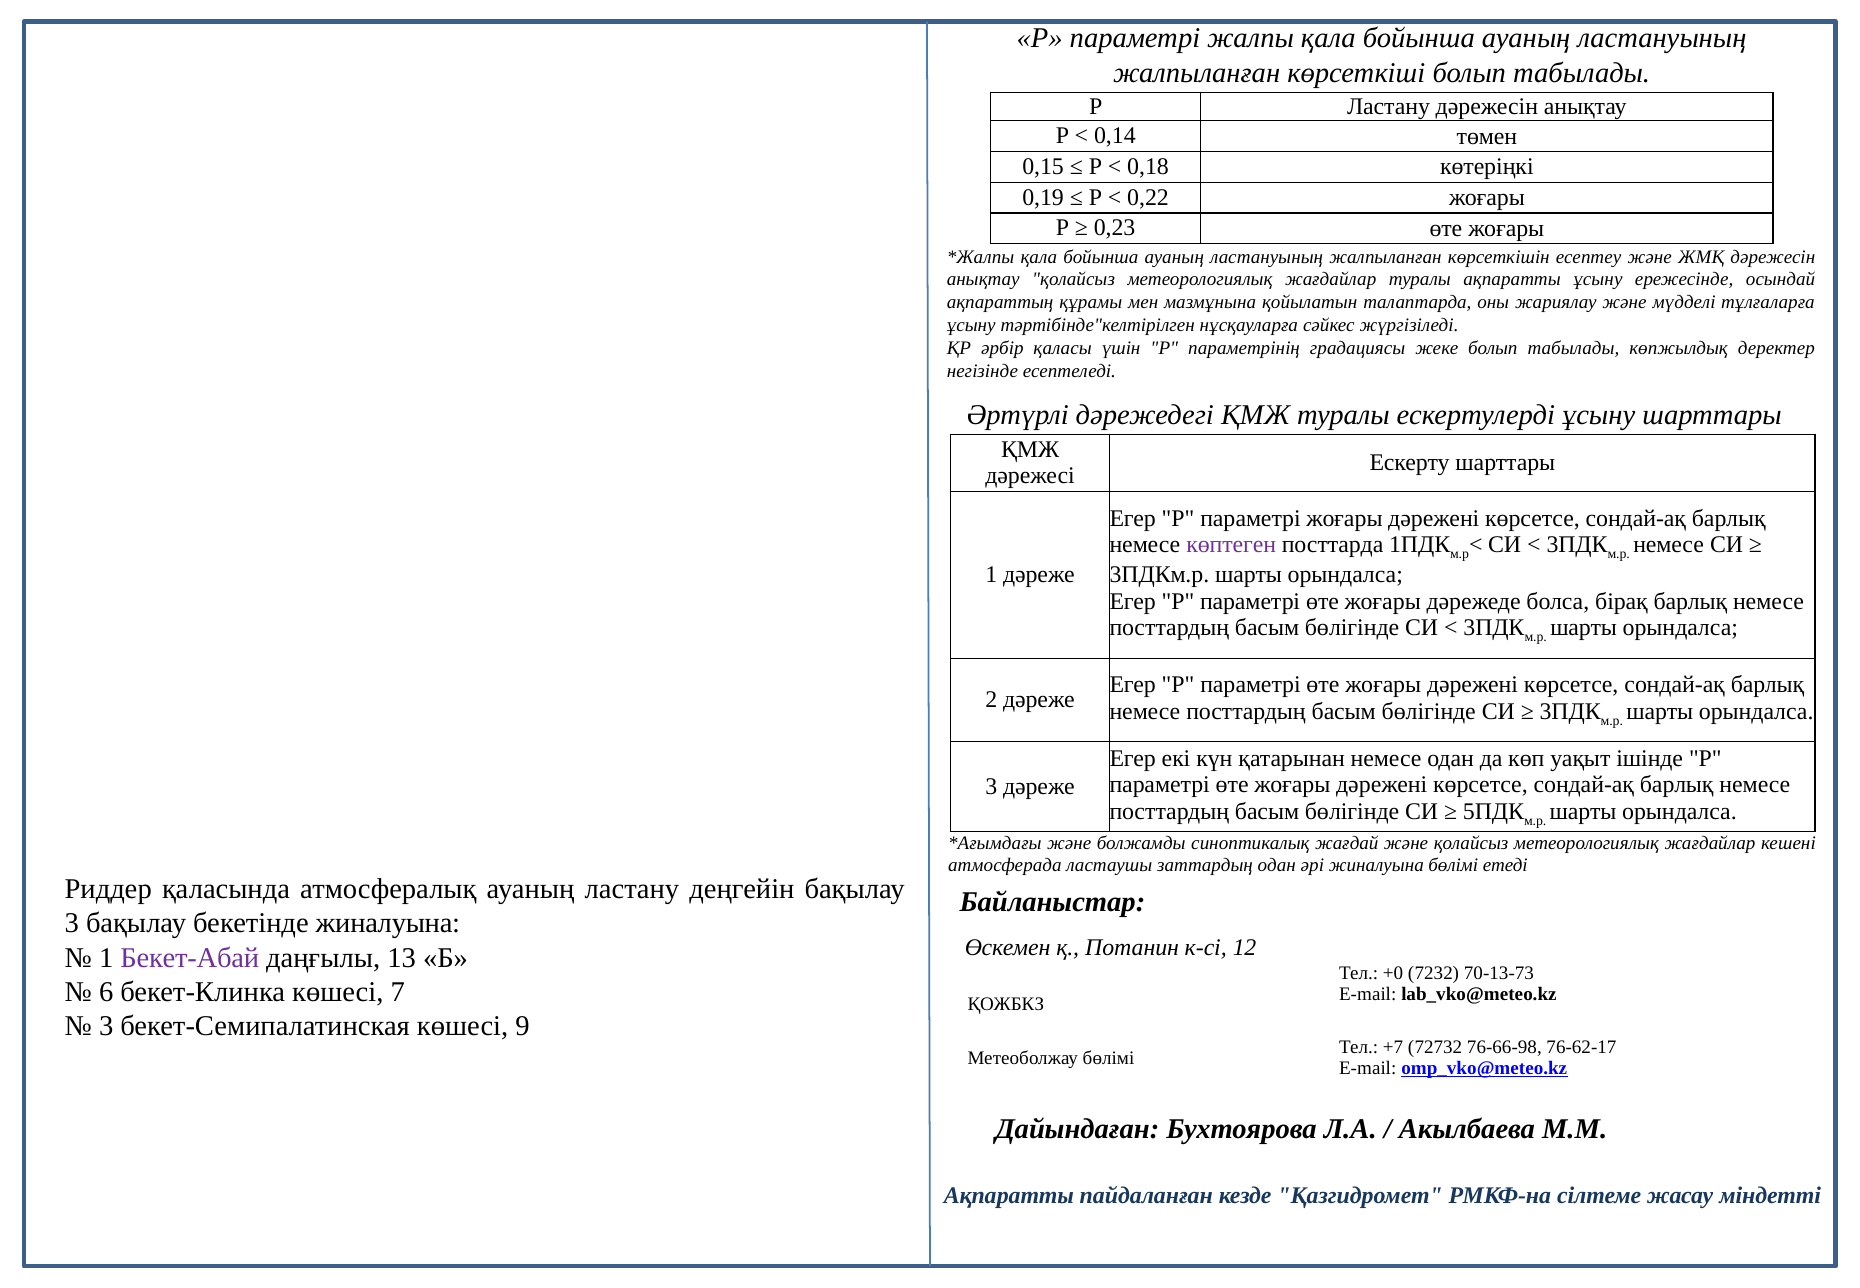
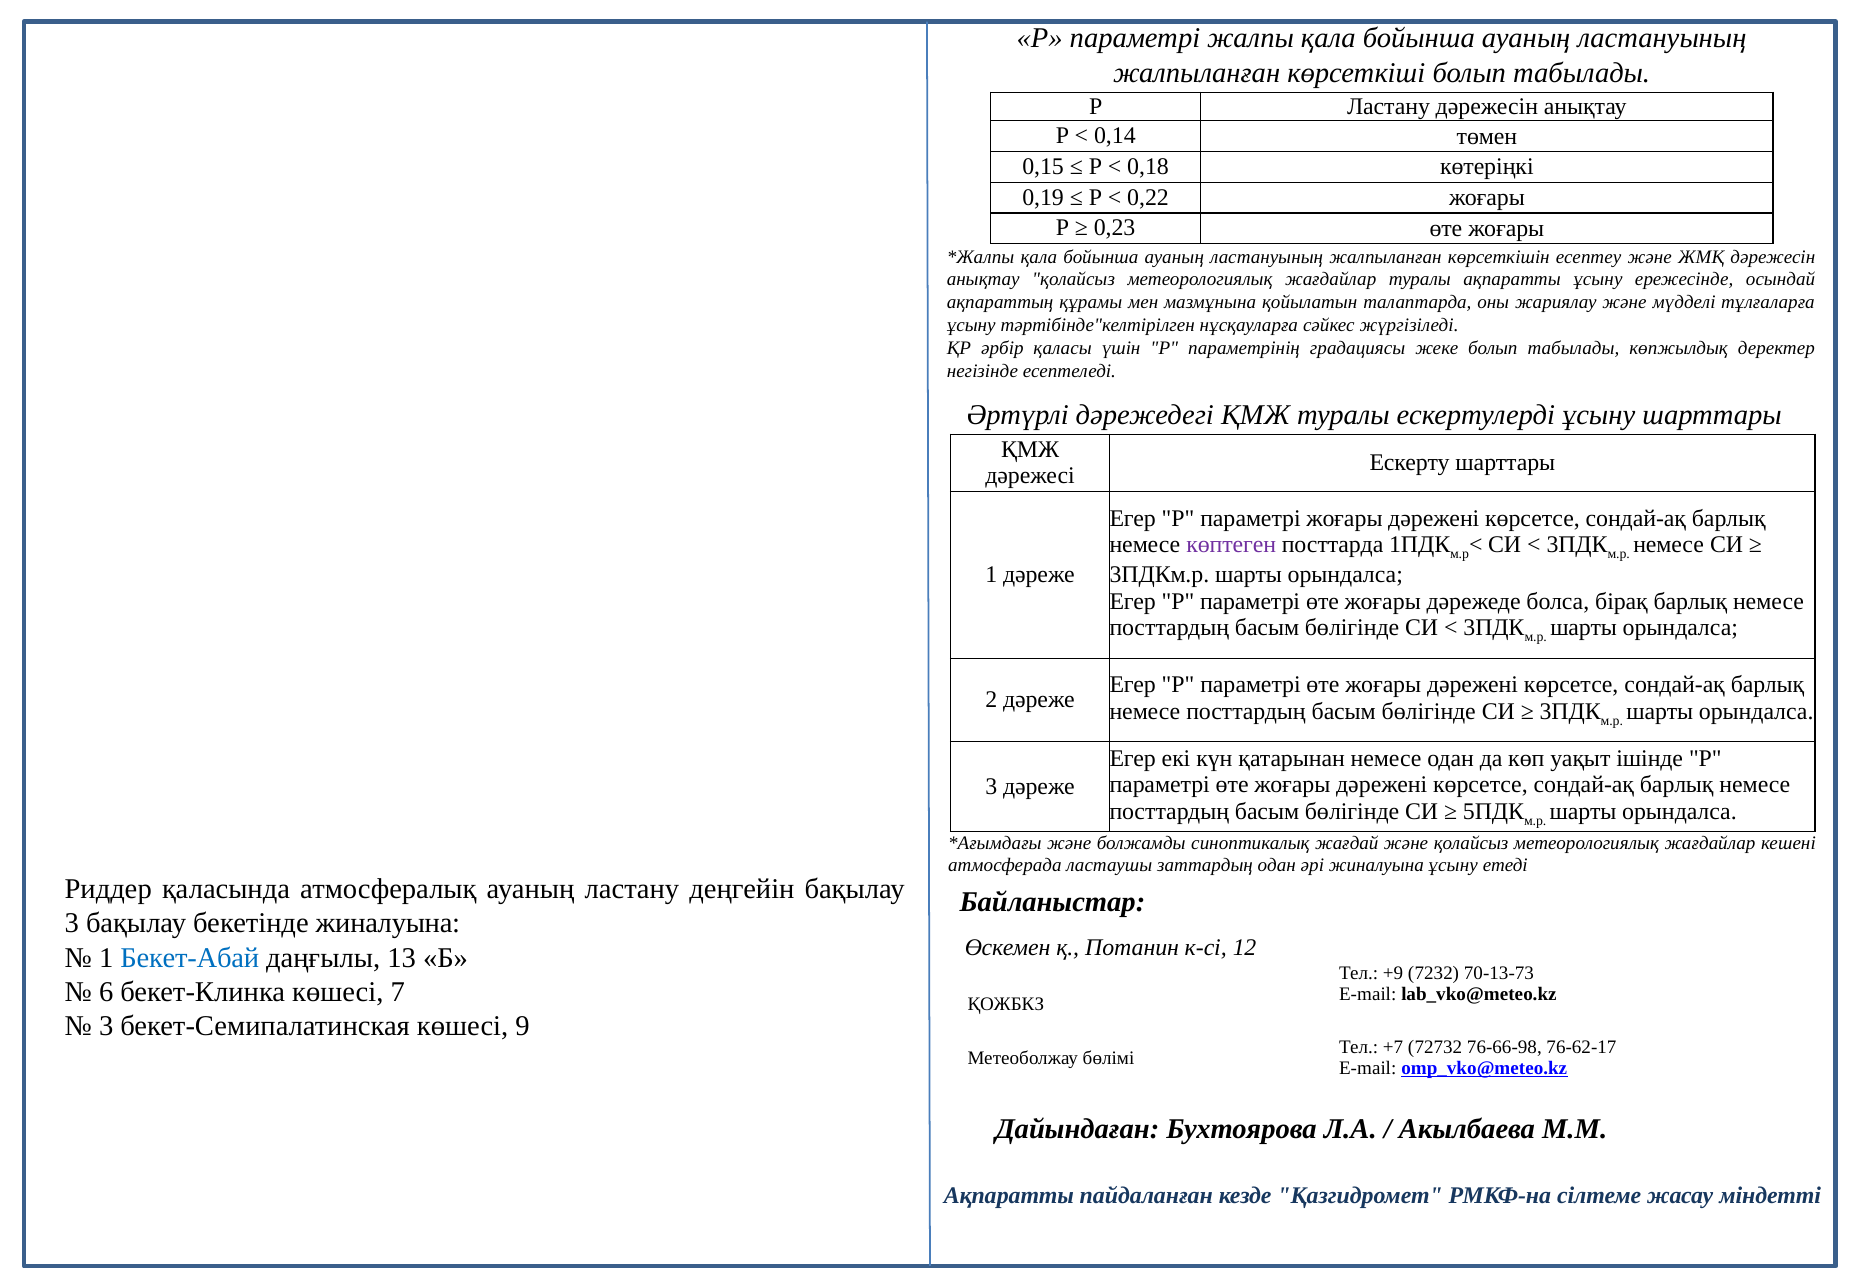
жиналуына бөлімі: бөлімі -> ұсыну (1453, 865)
Бекет-Абай colour: purple -> blue (190, 958)
+0: +0 -> +9 (1393, 973)
